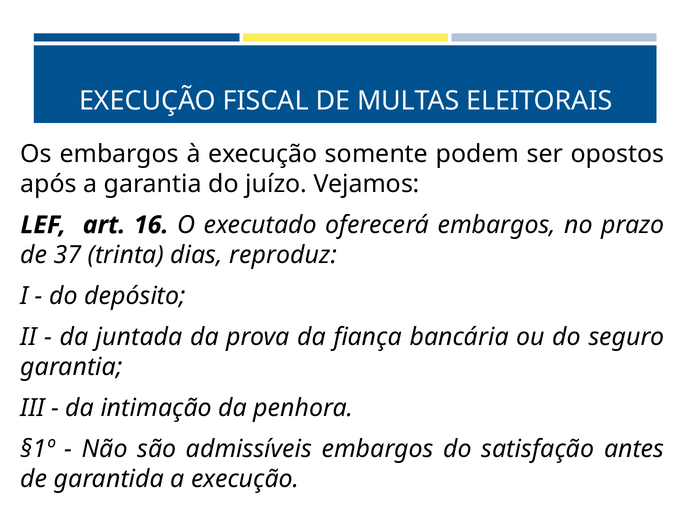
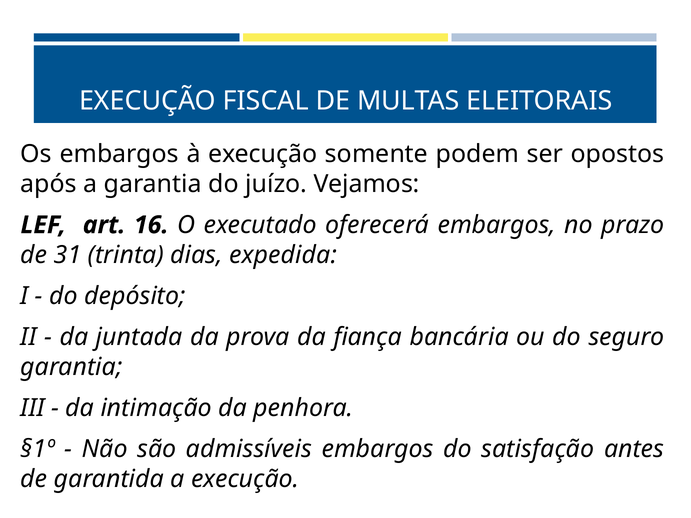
37: 37 -> 31 (68, 255)
reproduz: reproduz -> expedida (283, 255)
